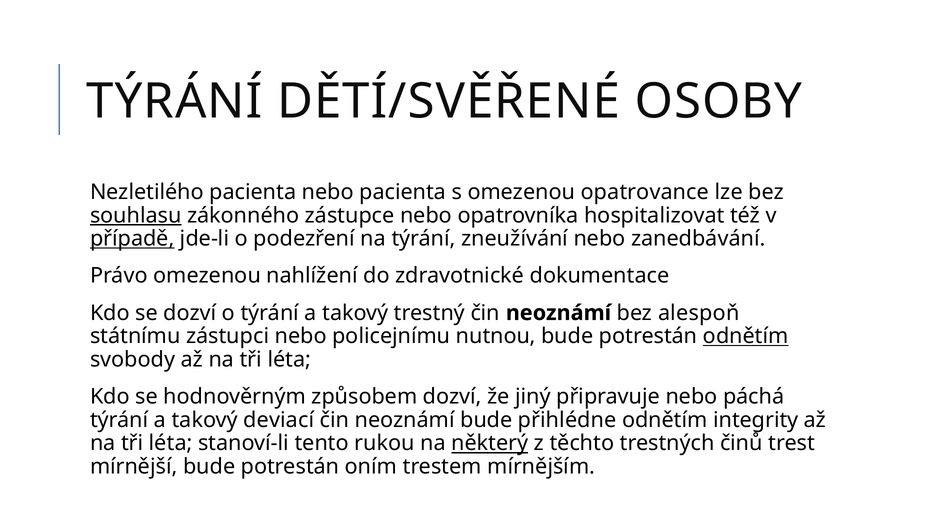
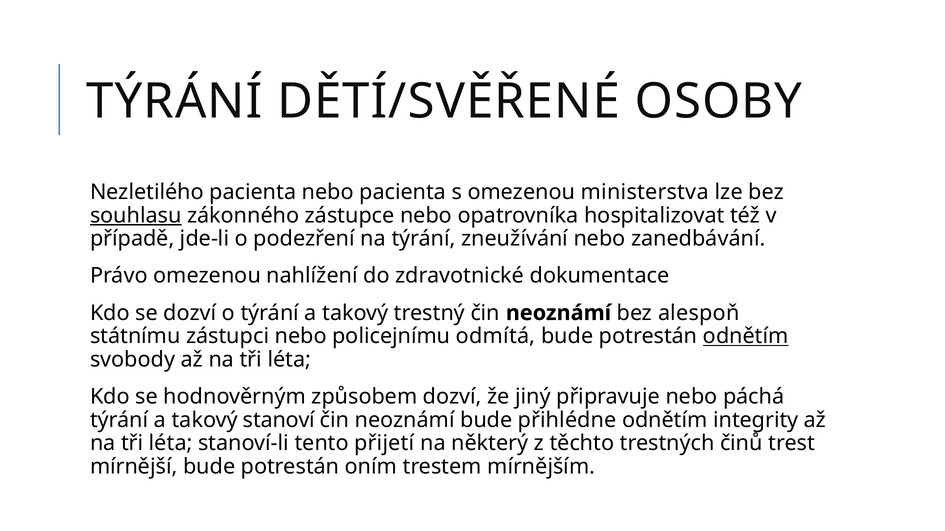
opatrovance: opatrovance -> ministerstva (645, 192)
případě underline: present -> none (132, 239)
nutnou: nutnou -> odmítá (496, 337)
deviací: deviací -> stanoví (279, 420)
rukou: rukou -> přijetí (384, 444)
některý underline: present -> none (490, 444)
